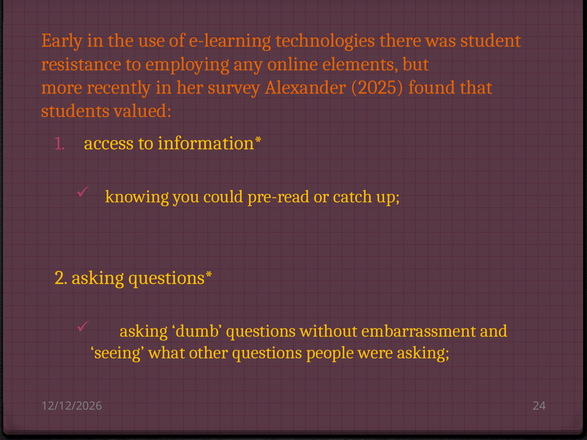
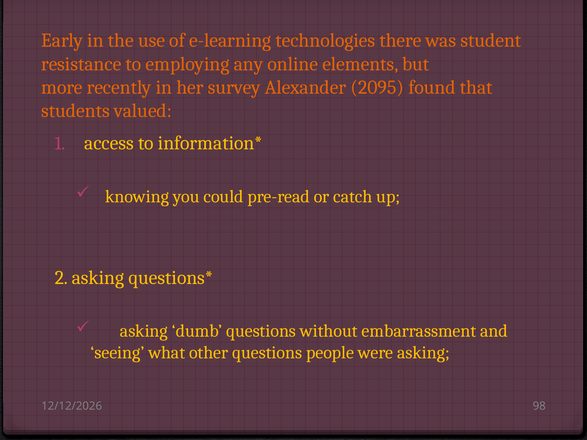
2025: 2025 -> 2095 (377, 87)
24: 24 -> 98 (539, 406)
